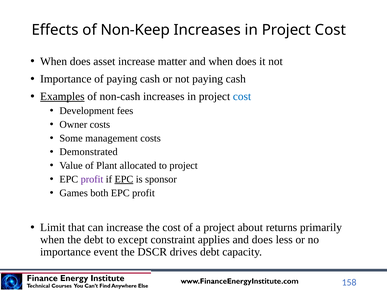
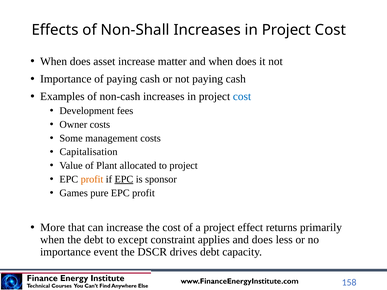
Non-Keep: Non-Keep -> Non-Shall (135, 30)
Examples underline: present -> none (62, 97)
Demonstrated: Demonstrated -> Capitalisation (89, 152)
profit colour: purple -> orange (92, 179)
both: both -> pure (99, 193)
Limit: Limit -> More (53, 228)
about: about -> effect (250, 228)
